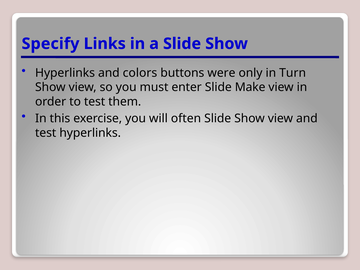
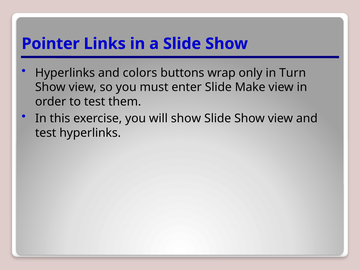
Specify: Specify -> Pointer (51, 44)
were: were -> wrap (221, 73)
will often: often -> show (186, 118)
